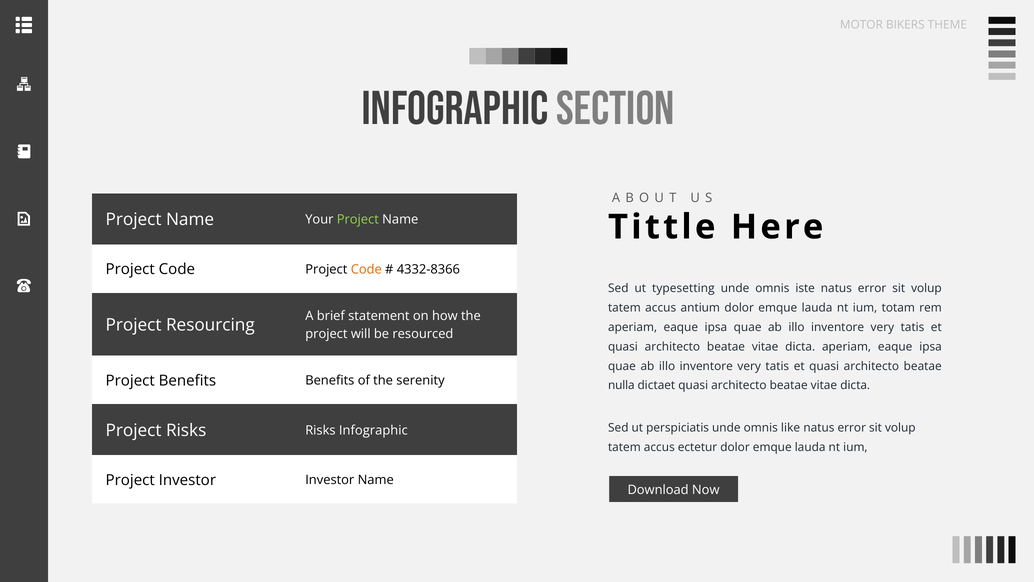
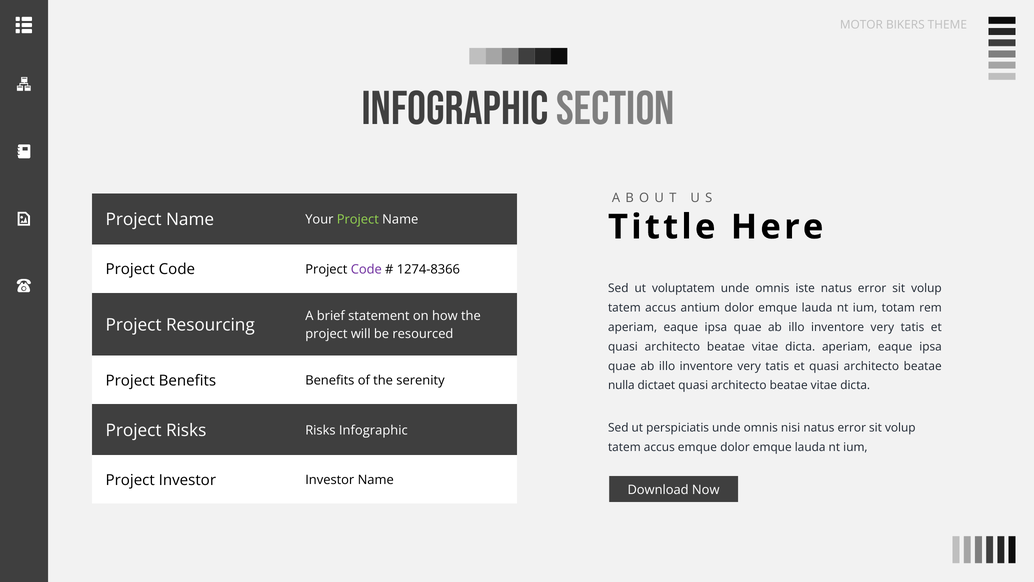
Code colour: orange -> purple (366, 269)
4332-8366: 4332-8366 -> 1274-8366 (428, 269)
typesetting: typesetting -> voluptatem (683, 288)
like: like -> nisi (791, 428)
accus ectetur: ectetur -> emque (697, 447)
